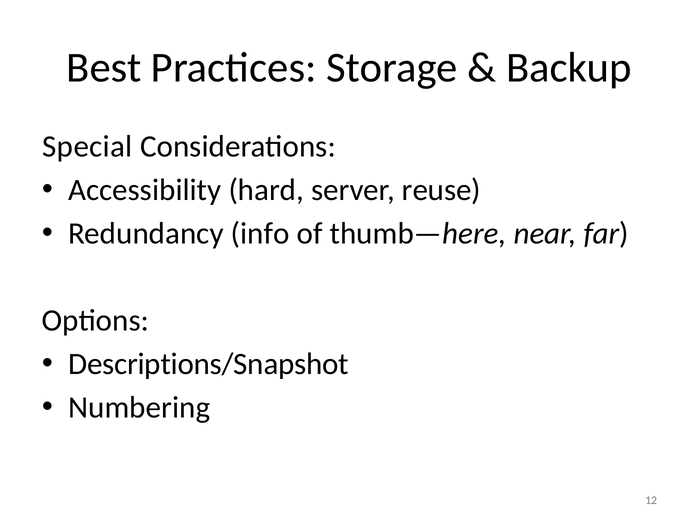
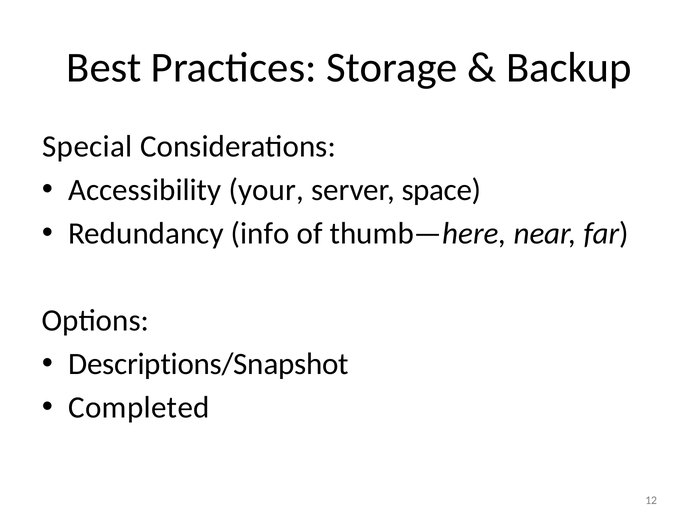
hard: hard -> your (266, 190)
reuse: reuse -> space (441, 190)
Numbering: Numbering -> Completed (139, 408)
